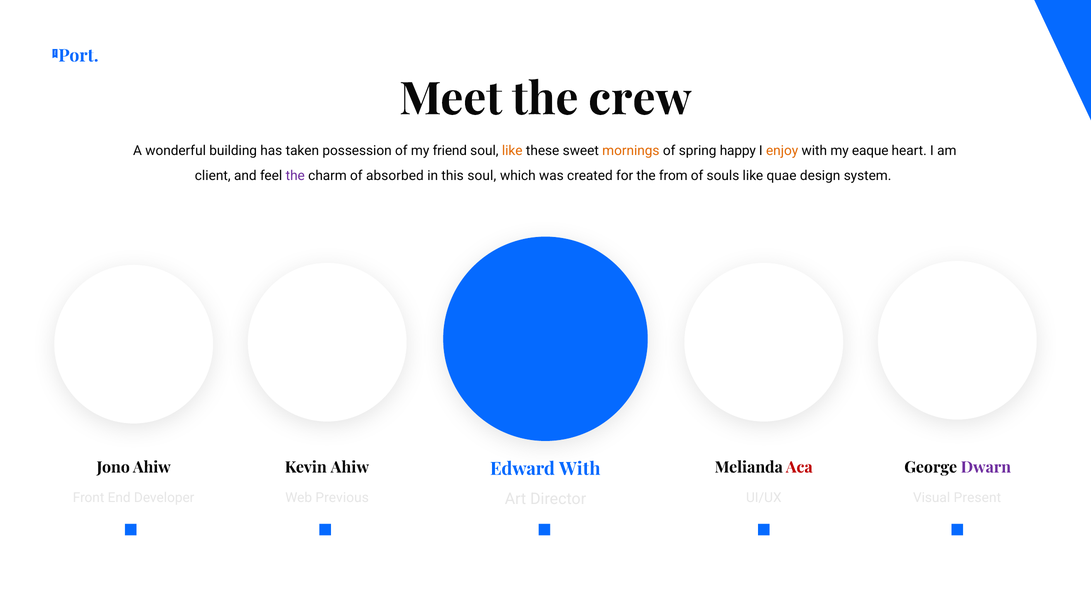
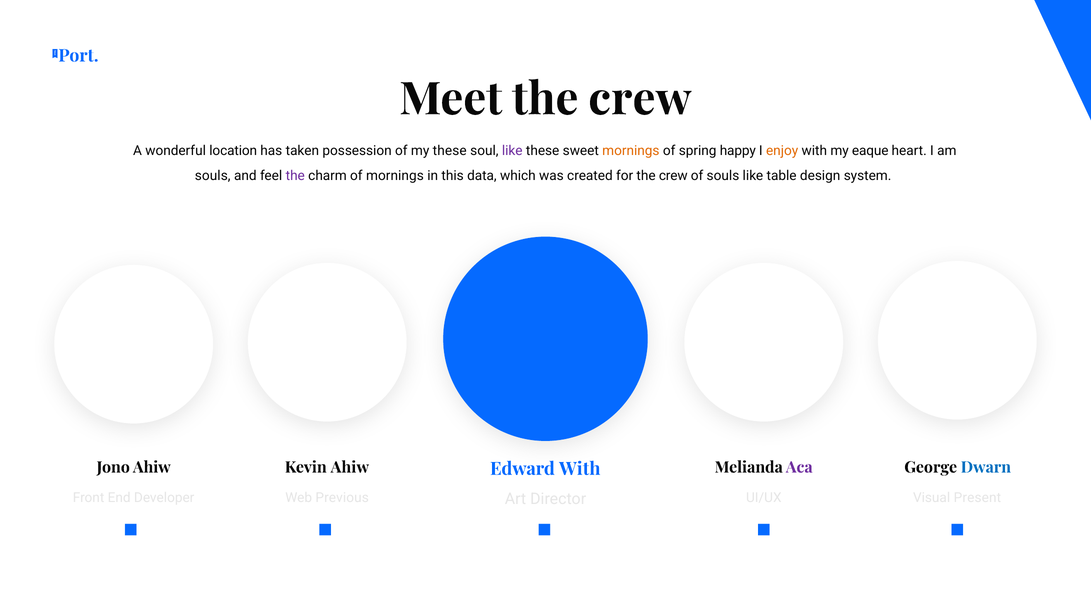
building: building -> location (233, 151)
my friend: friend -> these (450, 151)
like colour: orange -> purple (512, 151)
client: client -> souls (213, 176)
of absorbed: absorbed -> mornings (395, 176)
this soul: soul -> data (482, 176)
for the from: from -> crew (673, 176)
quae: quae -> table (782, 176)
Aca colour: red -> purple (799, 468)
Dwarn colour: purple -> blue (986, 468)
